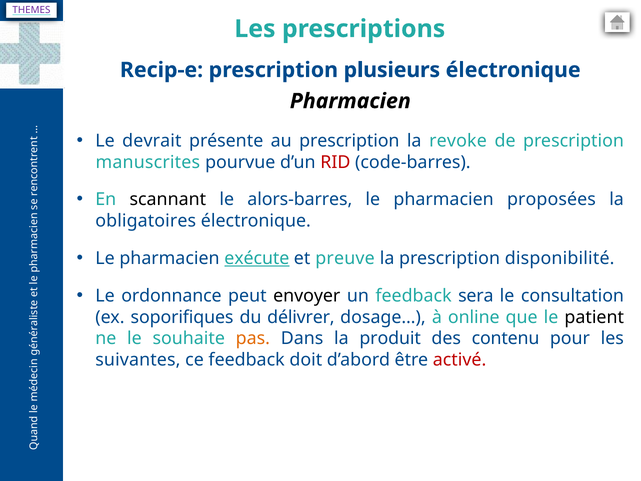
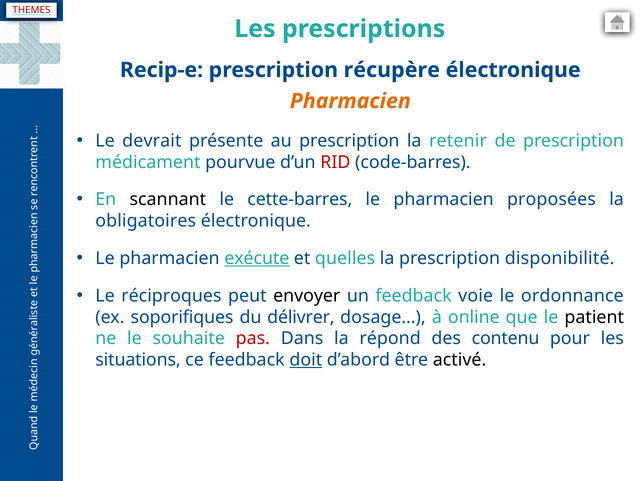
THEMES colour: purple -> red (31, 10)
plusieurs: plusieurs -> récupère (392, 70)
Pharmacien colour: black -> orange (350, 101)
revoke: revoke -> retenir (458, 141)
manuscrites: manuscrites -> médicament (148, 162)
alors-barres: alors-barres -> cette-barres (300, 199)
preuve: preuve -> quelles (345, 258)
ordonnance: ordonnance -> réciproques (171, 296)
sera: sera -> voie (476, 296)
consultation: consultation -> ordonnance (572, 296)
pas colour: orange -> red (253, 338)
produit: produit -> répond (390, 338)
suivantes: suivantes -> situations (138, 360)
doit underline: none -> present (306, 360)
activé colour: red -> black (460, 360)
